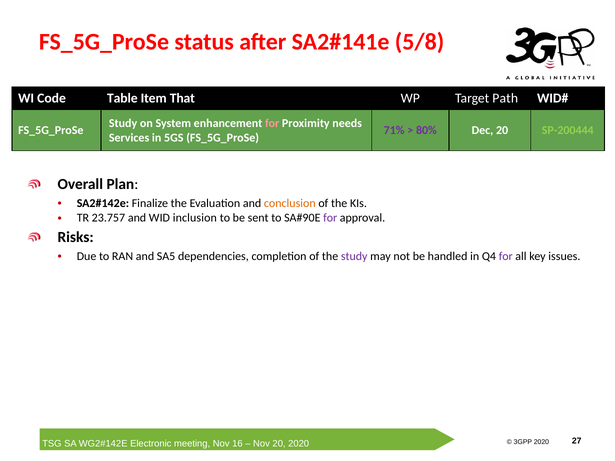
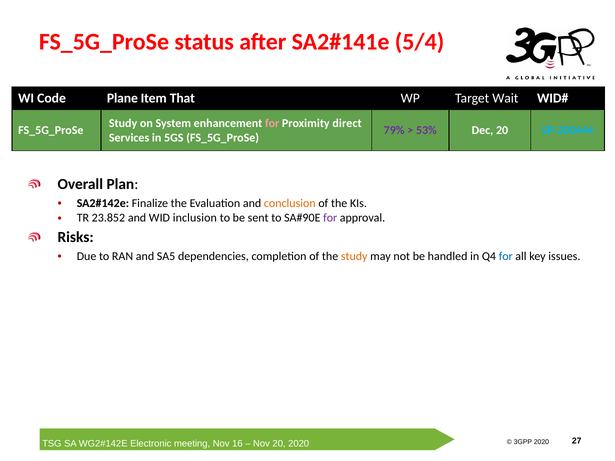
5/8: 5/8 -> 5/4 (420, 42)
Table: Table -> Plane (122, 98)
Path: Path -> Wait (505, 98)
needs: needs -> direct (347, 123)
71%: 71% -> 79% (394, 130)
80%: 80% -> 53% (426, 130)
SP-200444 colour: light green -> light blue (568, 130)
23.757: 23.757 -> 23.852 (108, 218)
study colour: purple -> orange (354, 257)
for colour: purple -> blue (506, 257)
